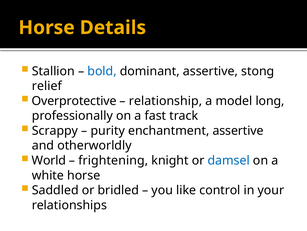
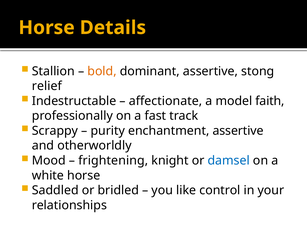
bold colour: blue -> orange (102, 71)
Overprotective: Overprotective -> Indestructable (74, 101)
relationship: relationship -> affectionate (165, 101)
long: long -> faith (270, 101)
World: World -> Mood (49, 160)
